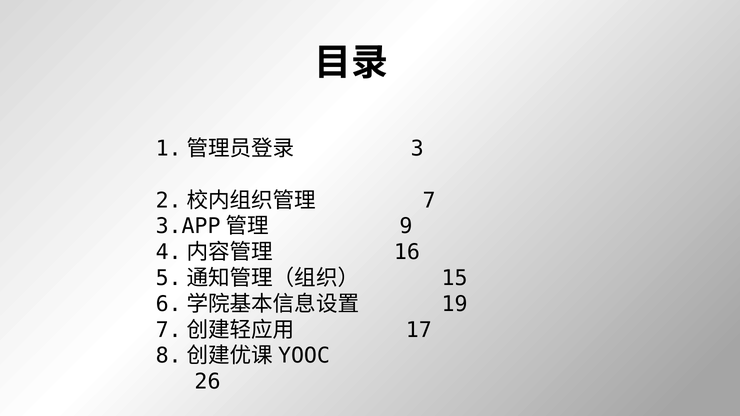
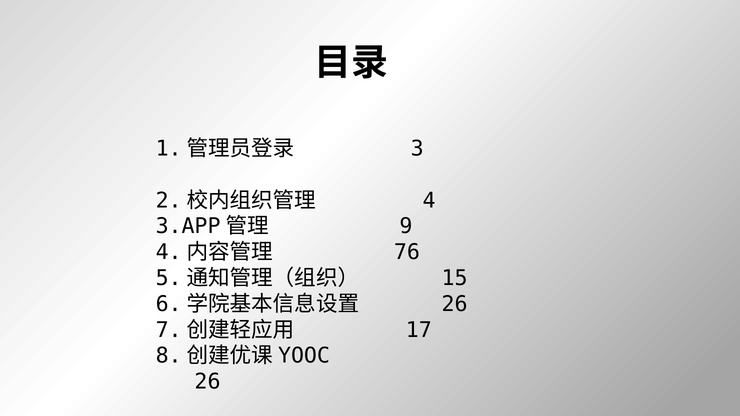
7: 7 -> 4 (429, 201)
16: 16 -> 76 (407, 252)
19: 19 -> 26 (455, 304)
